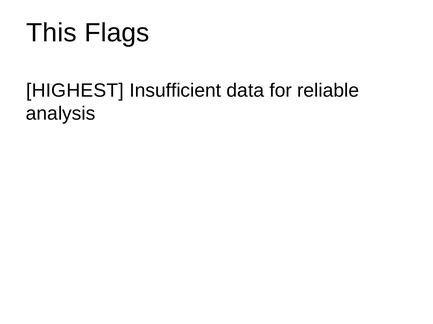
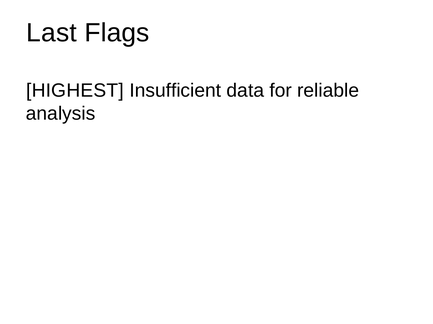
This: This -> Last (51, 33)
